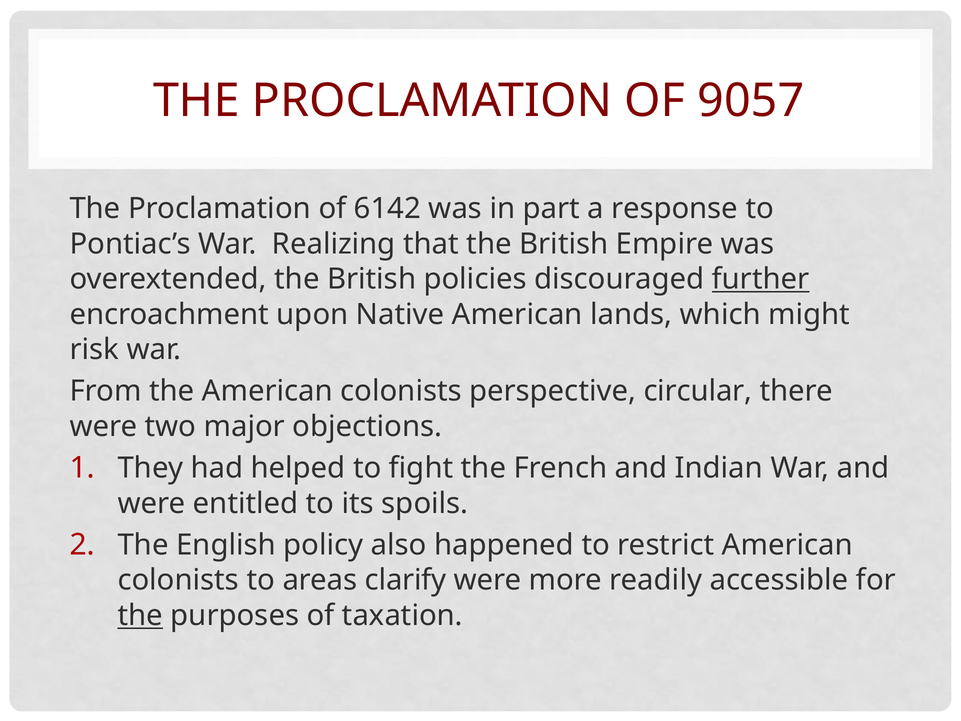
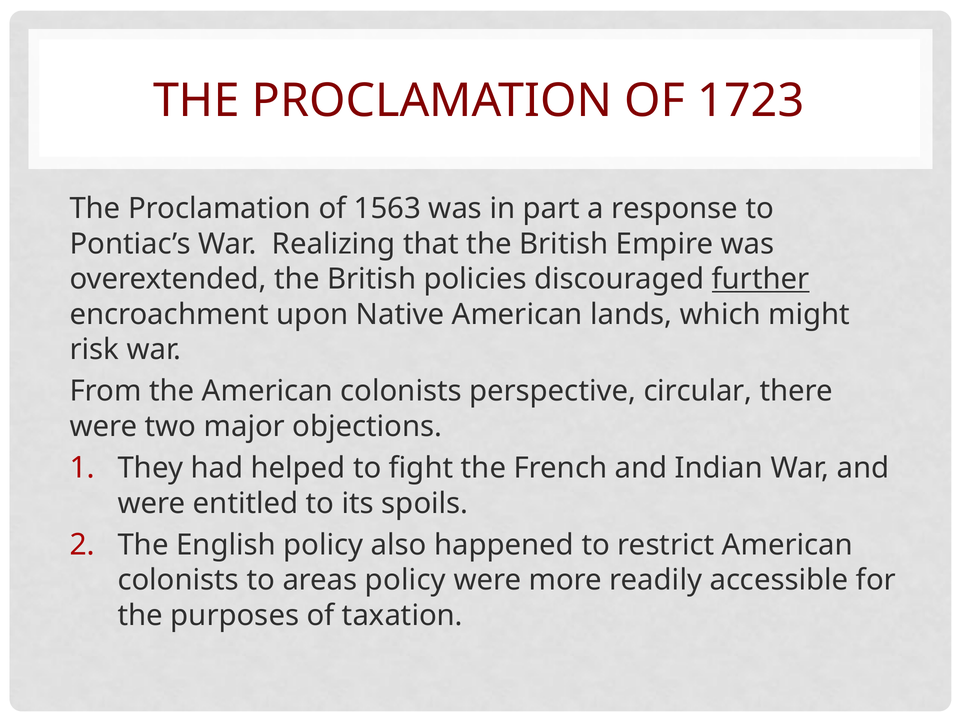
9057: 9057 -> 1723 (751, 101)
6142: 6142 -> 1563 (387, 209)
areas clarify: clarify -> policy (405, 580)
the underline: present -> none (140, 615)
